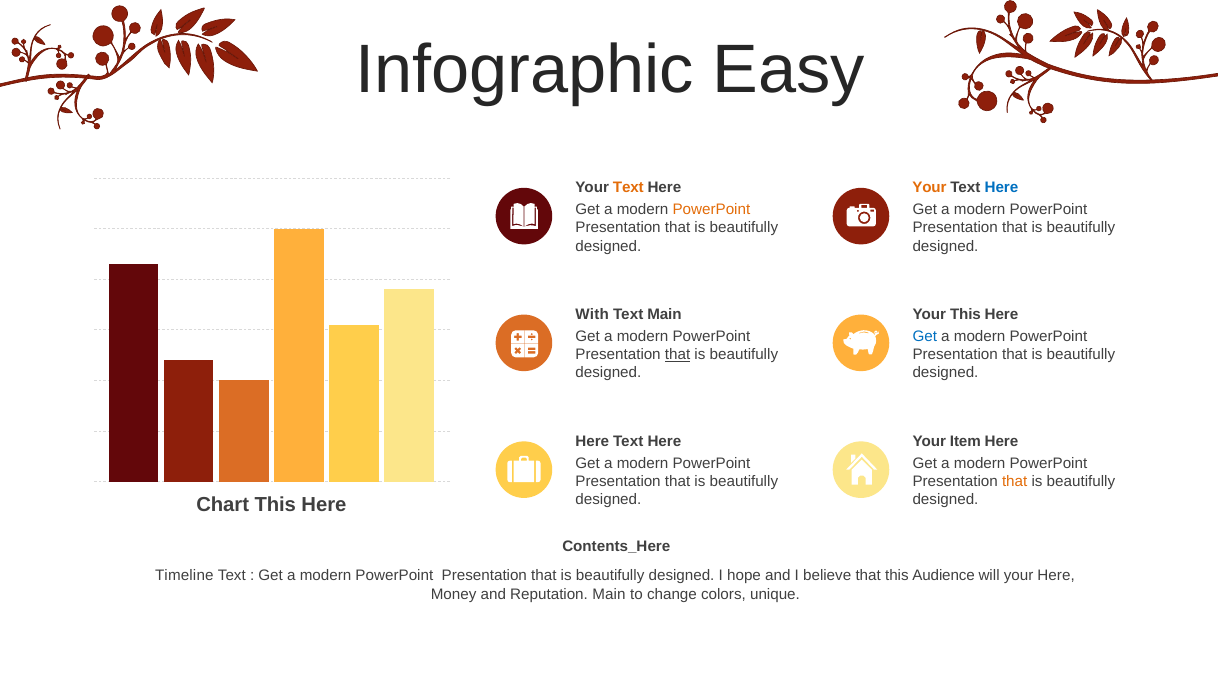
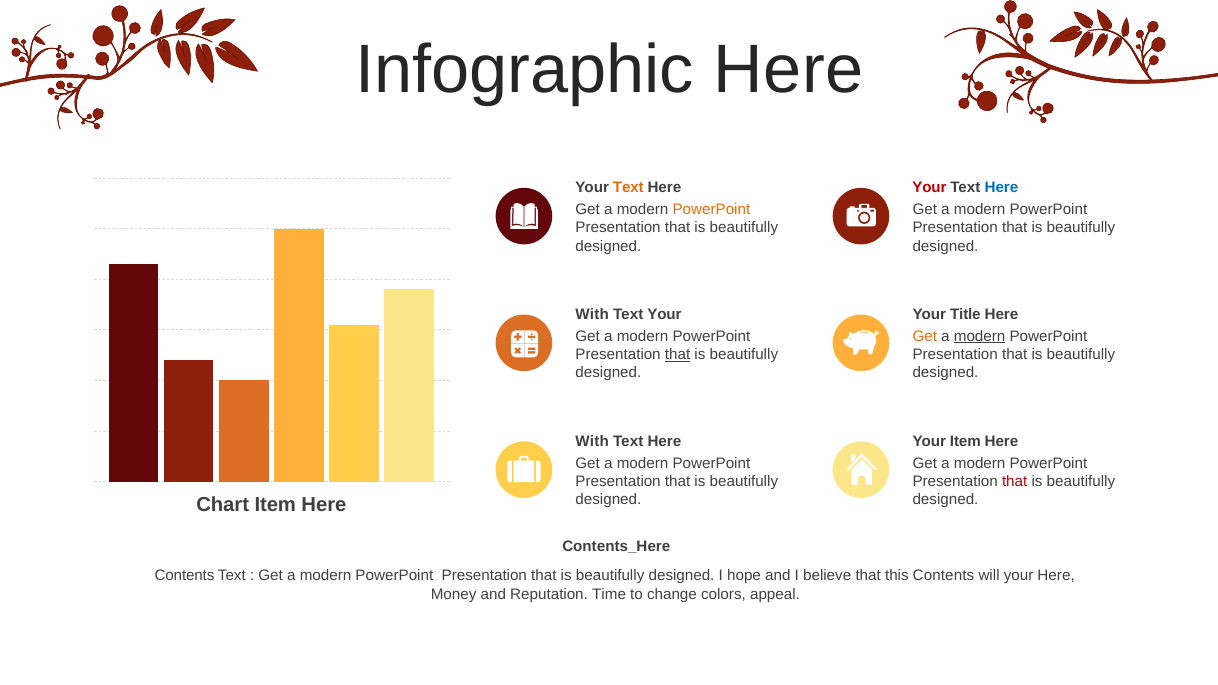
Infographic Easy: Easy -> Here (789, 70)
Your colour: orange -> red (929, 188)
Text Main: Main -> Your (664, 314)
Your This: This -> Title (965, 314)
Get colour: blue -> orange (925, 336)
modern underline: none -> present (980, 336)
Here: Here -> With (592, 441)
that colour: orange -> red (1015, 481)
Chart This: This -> Item (275, 505)
Timeline: Timeline -> Contents (184, 576)
this Audience: Audience -> Contents (943, 576)
Reputation Main: Main -> Time (609, 594)
unique: unique -> appeal (775, 594)
